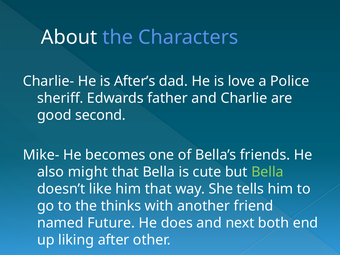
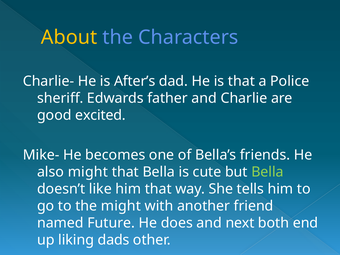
About colour: white -> yellow (69, 37)
is love: love -> that (241, 81)
second: second -> excited (100, 115)
the thinks: thinks -> might (121, 206)
after: after -> dads (114, 240)
